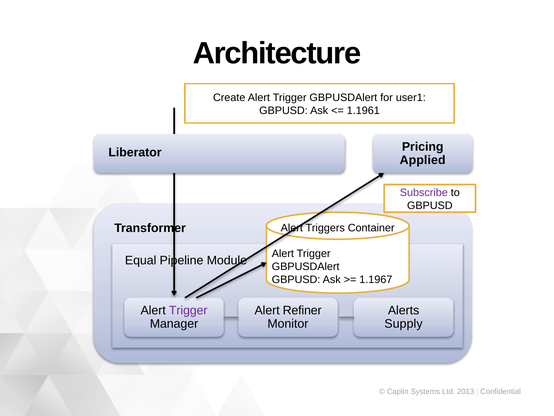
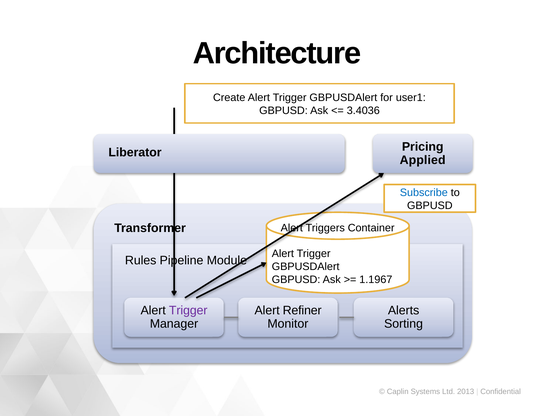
1.1961: 1.1961 -> 3.4036 (363, 110)
Subscribe colour: purple -> blue (424, 192)
Equal: Equal -> Rules (141, 260)
Supply: Supply -> Sorting (404, 323)
